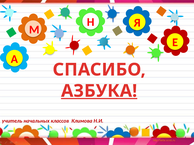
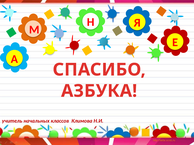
АЗБУКА underline: present -> none (99, 91)
